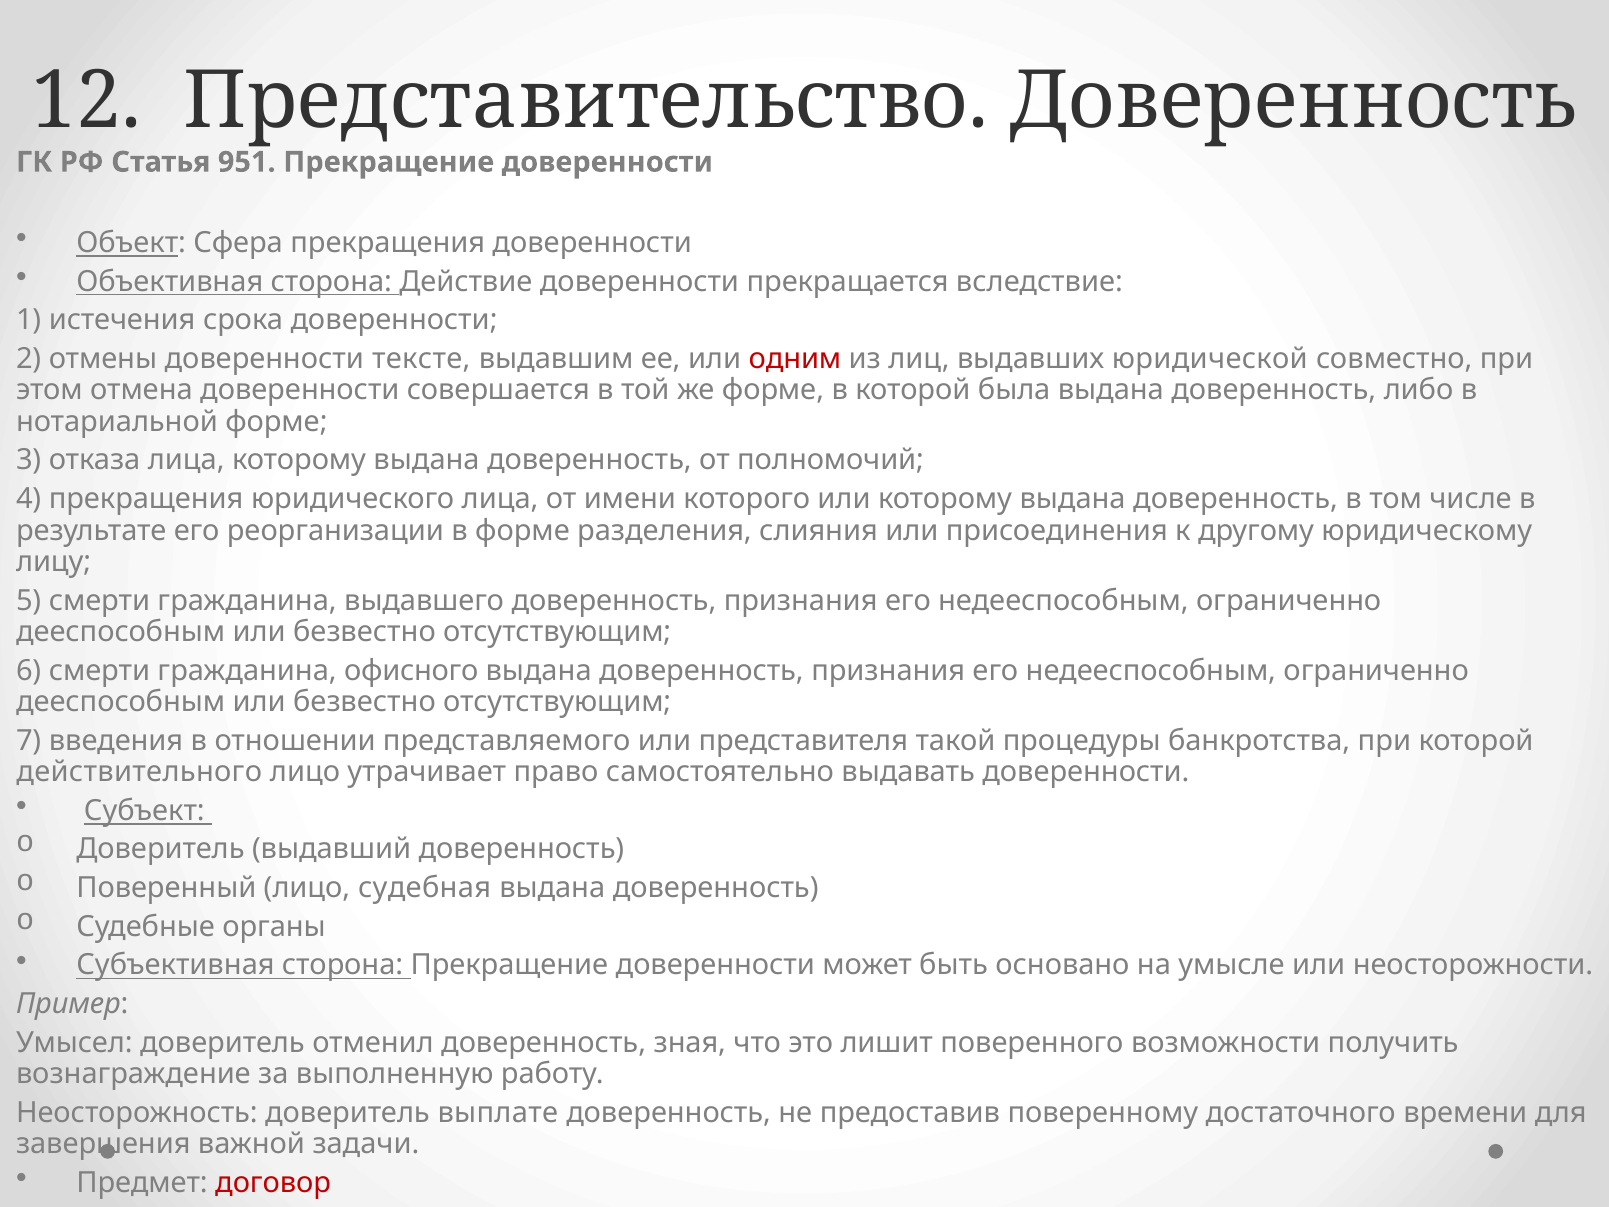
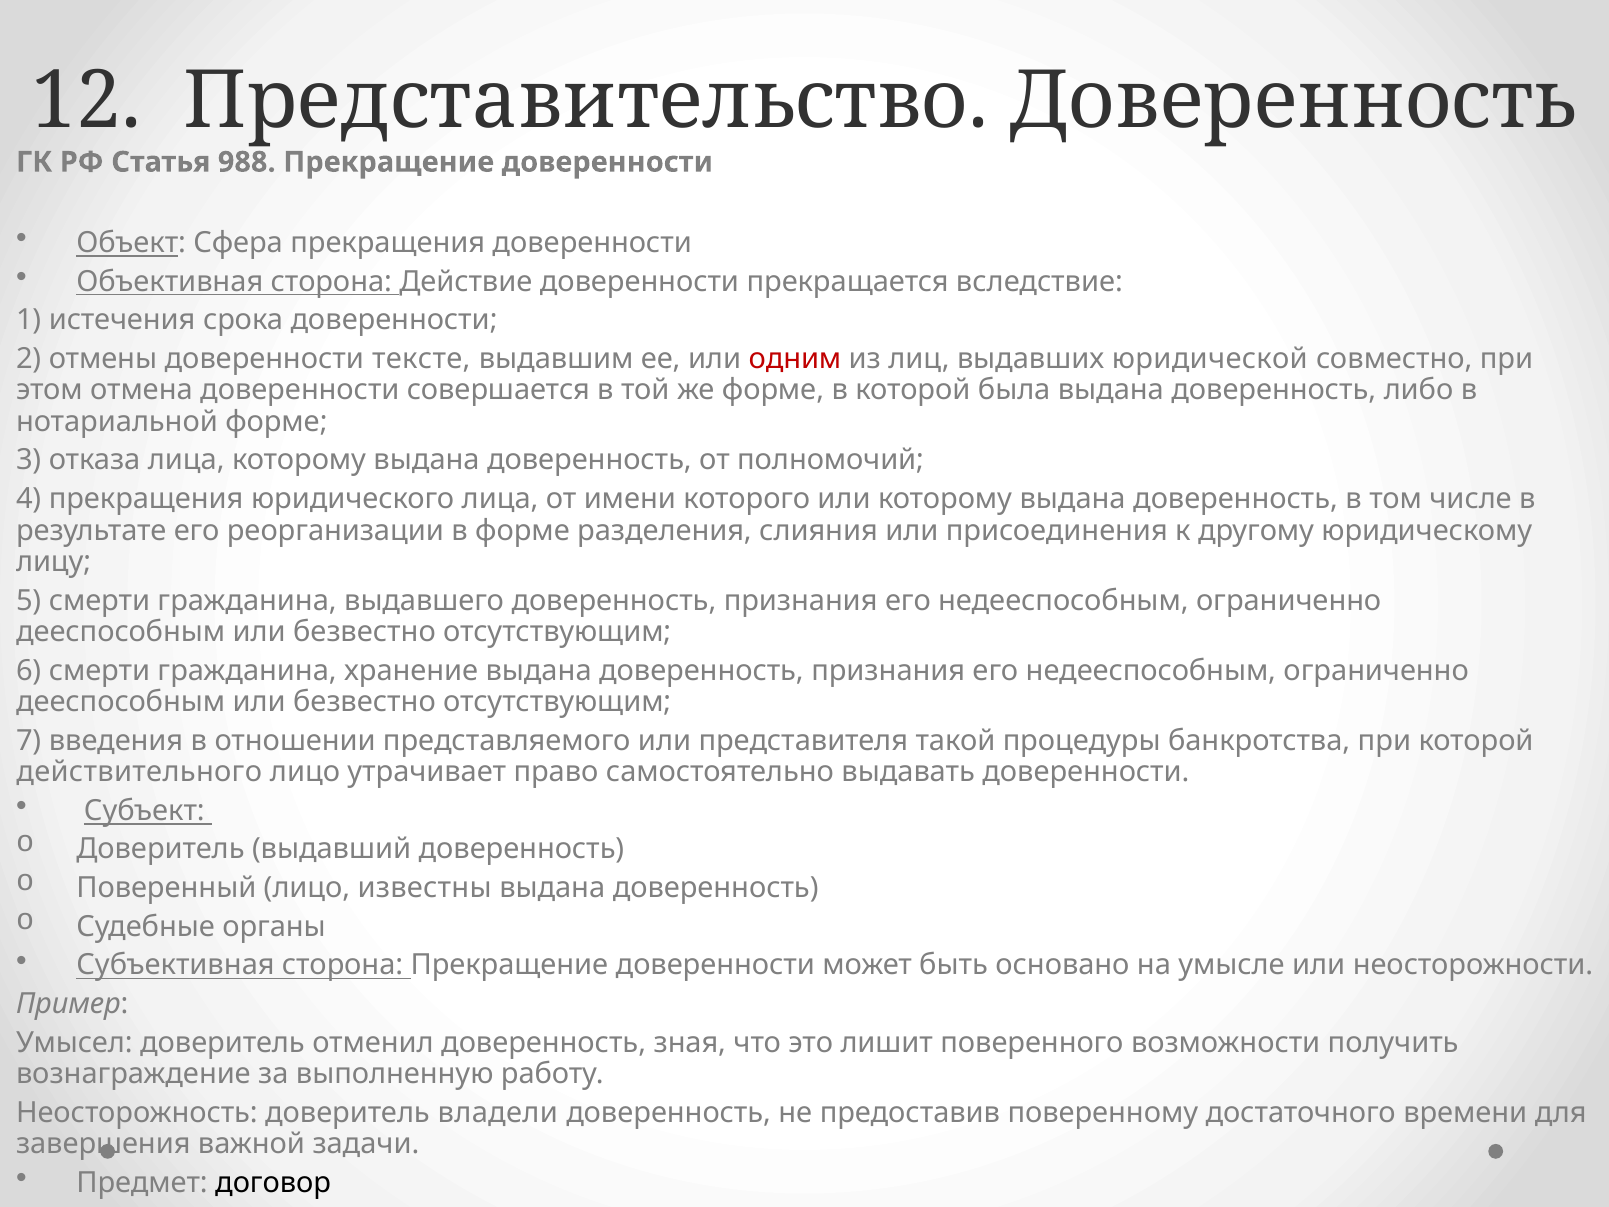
951: 951 -> 988 (247, 162)
офисного: офисного -> хранение (411, 670)
судебная: судебная -> известны (425, 888)
выплате: выплате -> владели (498, 1112)
договор colour: red -> black (273, 1183)
